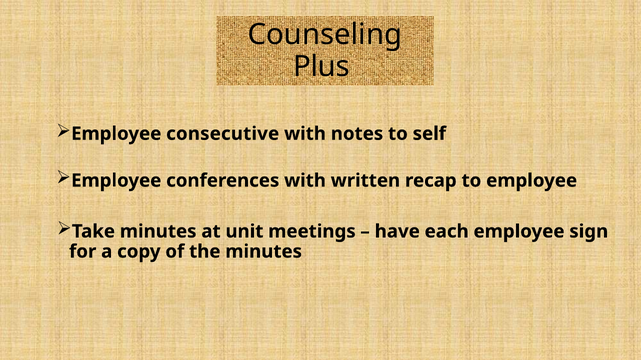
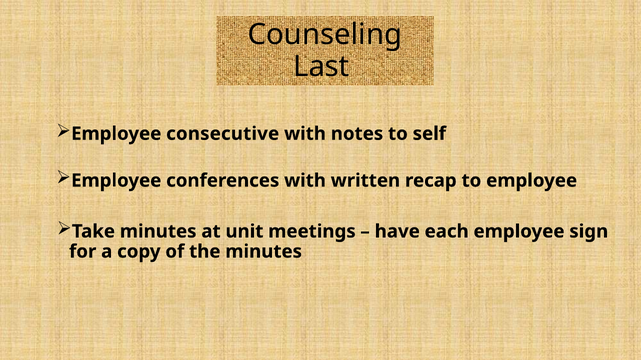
Plus: Plus -> Last (321, 66)
